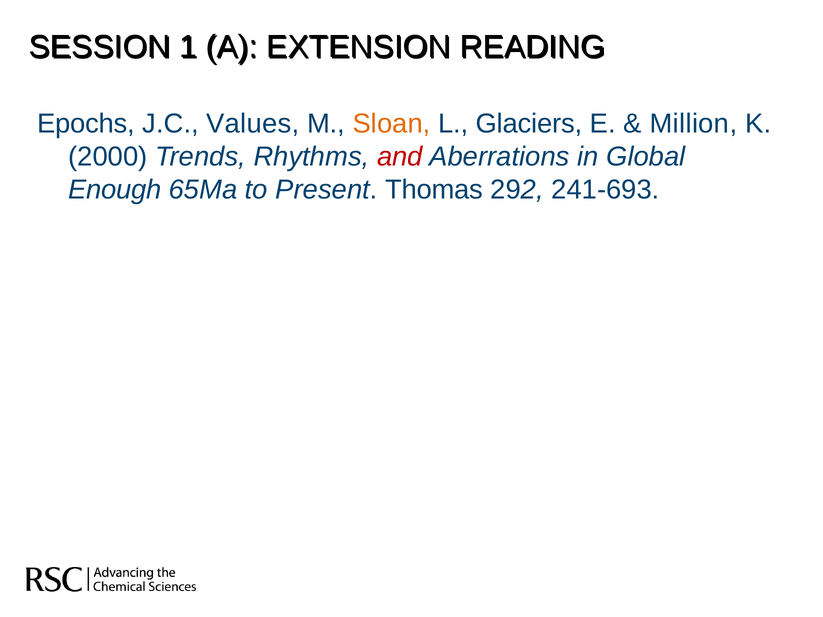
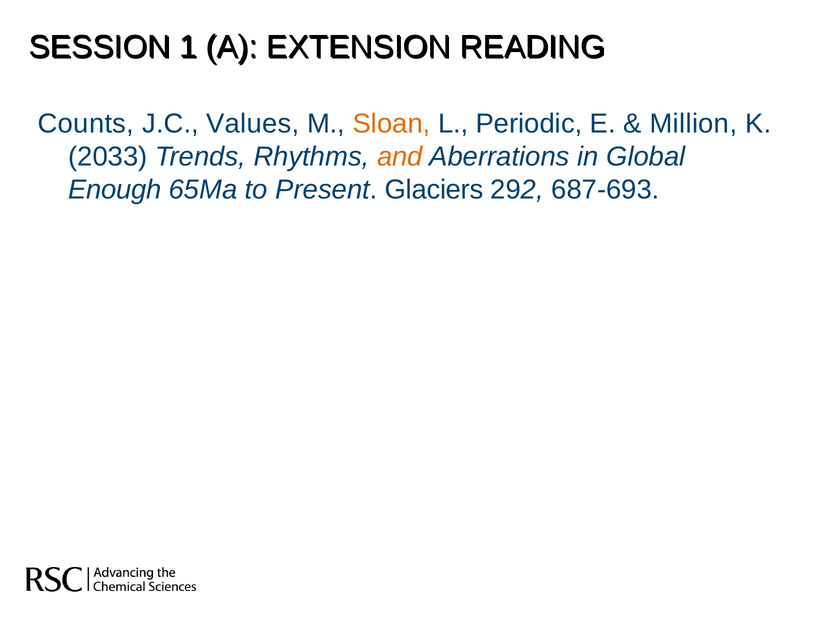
Epochs: Epochs -> Counts (86, 124)
Glaciers: Glaciers -> Periodic (529, 124)
2000: 2000 -> 2033 (108, 157)
and colour: red -> orange (400, 157)
Thomas: Thomas -> Glaciers (434, 190)
241-693: 241-693 -> 687-693 (605, 190)
